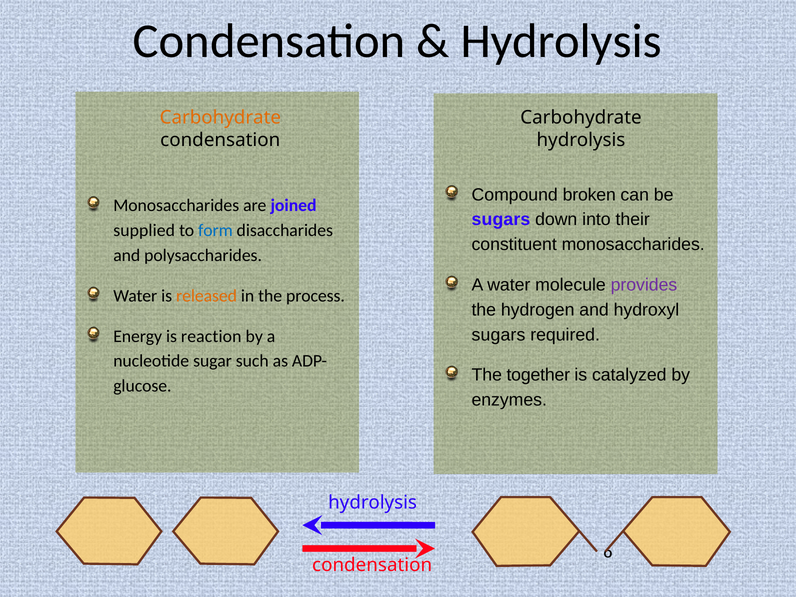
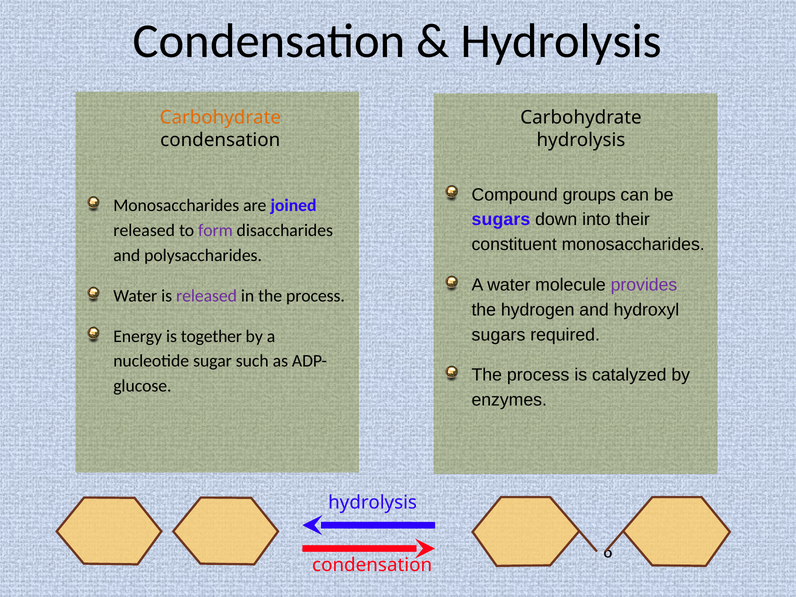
broken: broken -> groups (589, 195)
supplied: supplied -> released (144, 231)
form colour: blue -> purple (215, 231)
released colour: orange -> purple (207, 296)
reaction: reaction -> together (211, 336)
together: together -> process (538, 375)
